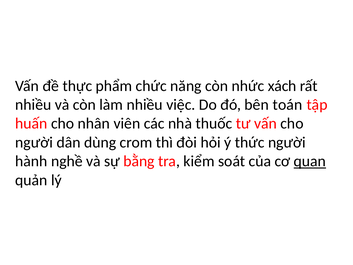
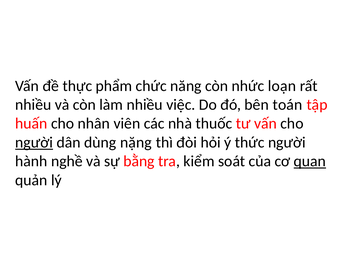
xách: xách -> loạn (282, 86)
người underline: none -> present (34, 142)
crom: crom -> nặng (136, 142)
